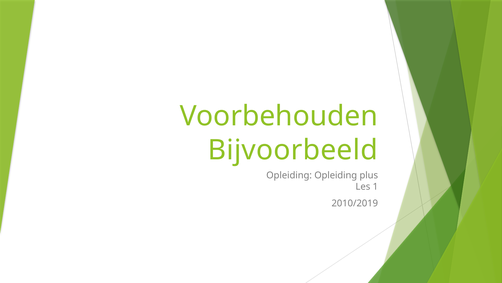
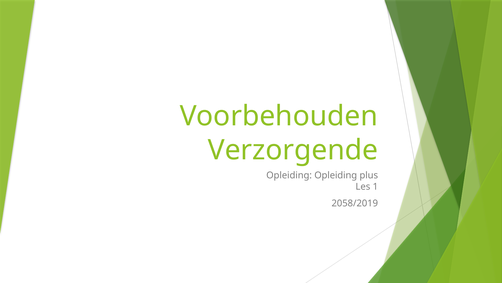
Bijvoorbeeld: Bijvoorbeeld -> Verzorgende (293, 150)
2010/2019: 2010/2019 -> 2058/2019 (355, 203)
